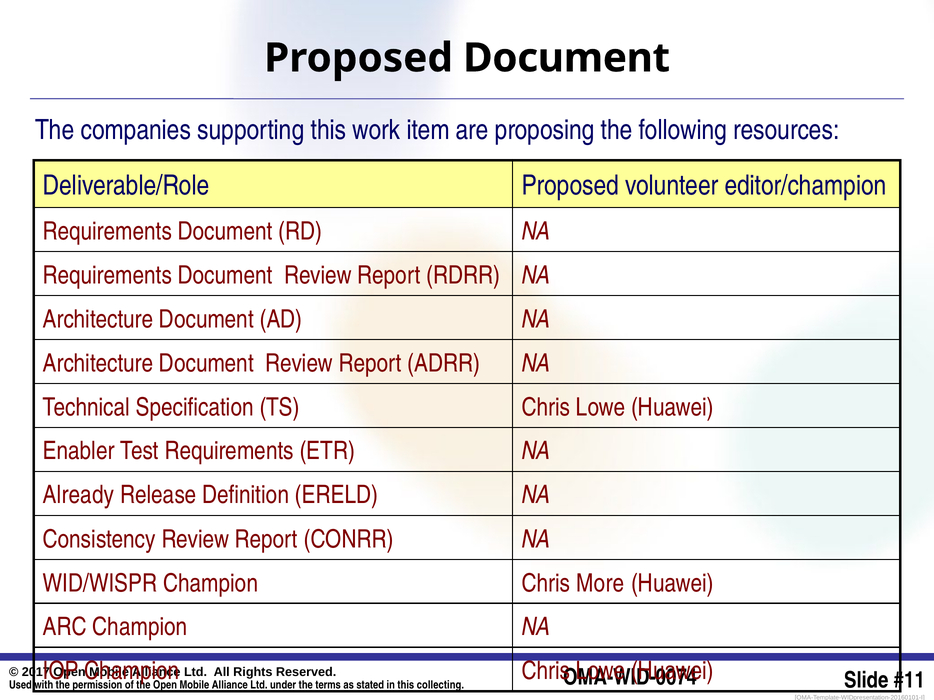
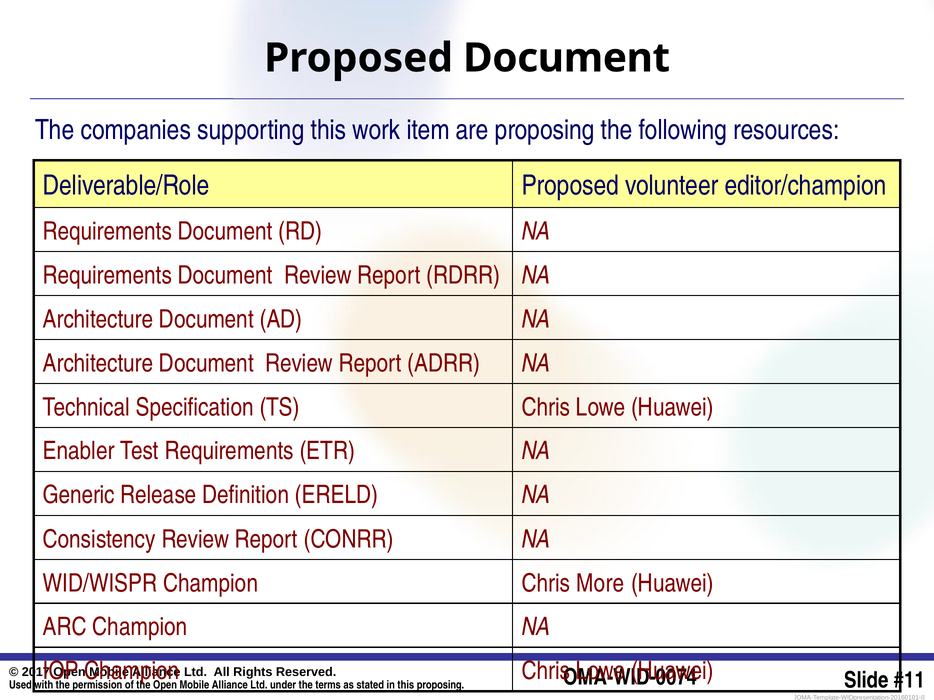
Already: Already -> Generic (79, 496)
this collecting: collecting -> proposing (440, 686)
